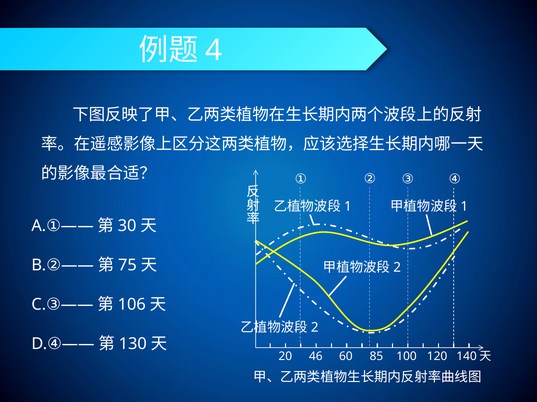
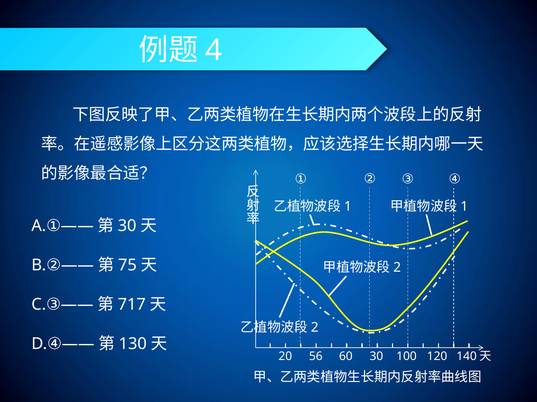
106: 106 -> 717 (132, 305)
46: 46 -> 56 (316, 357)
60 85: 85 -> 30 (376, 357)
